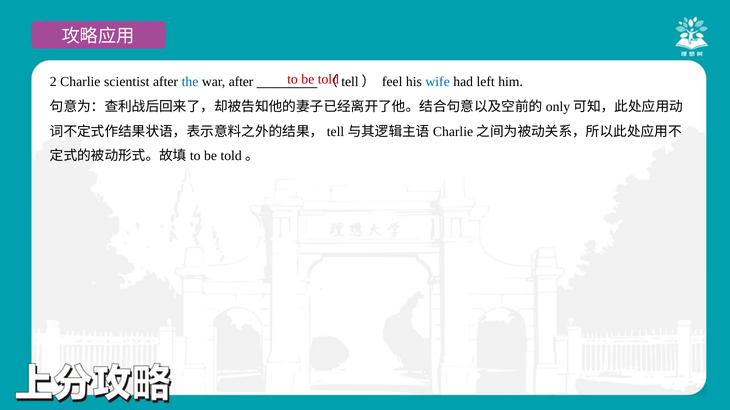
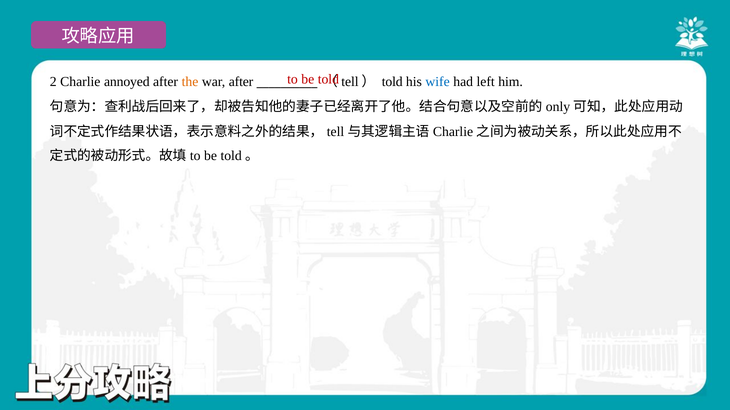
scientist: scientist -> annoyed (127, 82)
the colour: blue -> orange (190, 82)
feel: feel -> told (392, 82)
